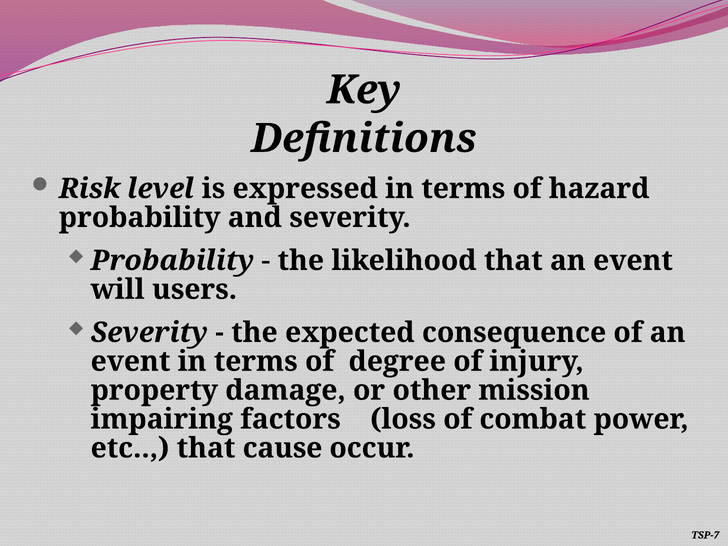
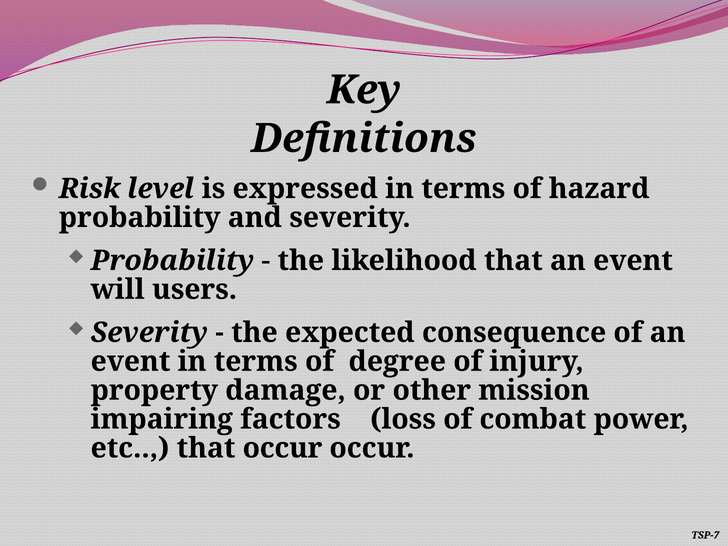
that cause: cause -> occur (283, 448)
